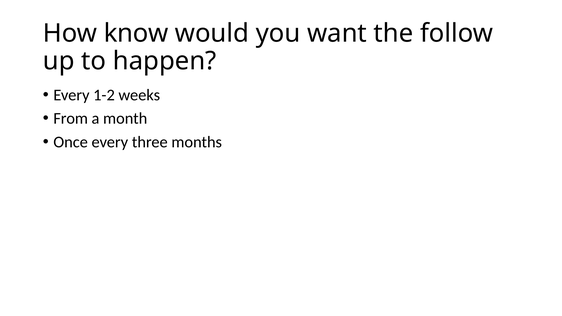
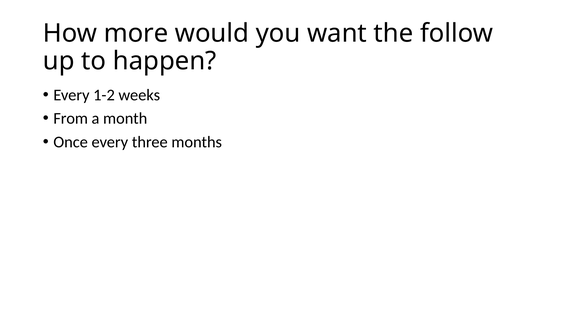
know: know -> more (136, 33)
